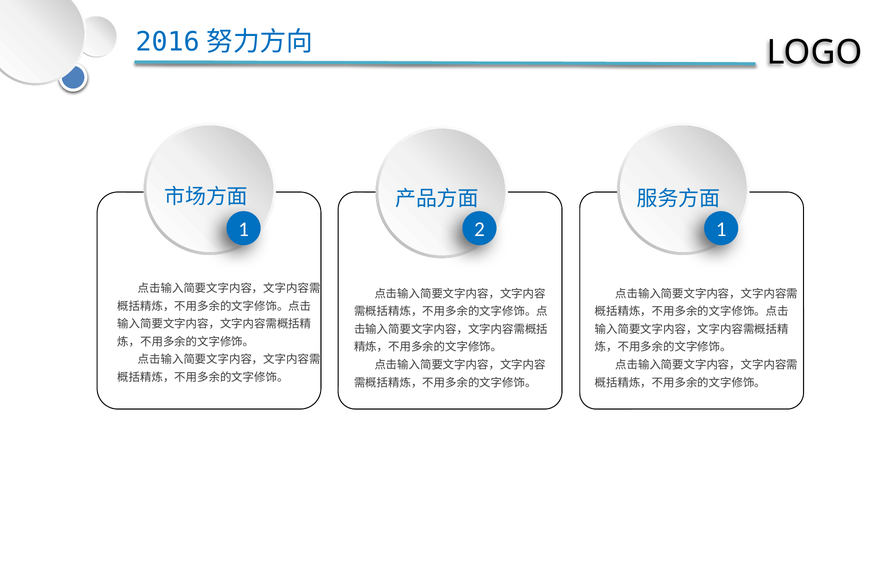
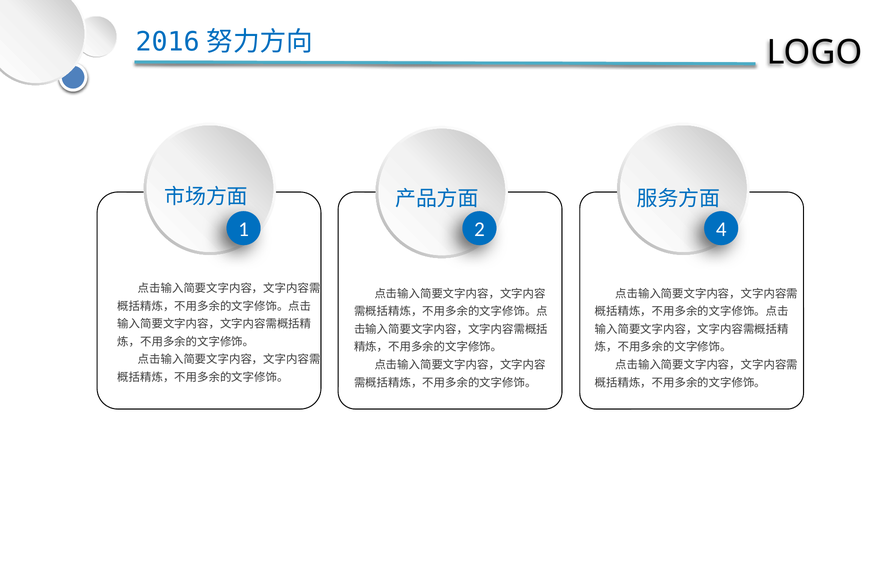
2 1: 1 -> 4 (721, 230)
